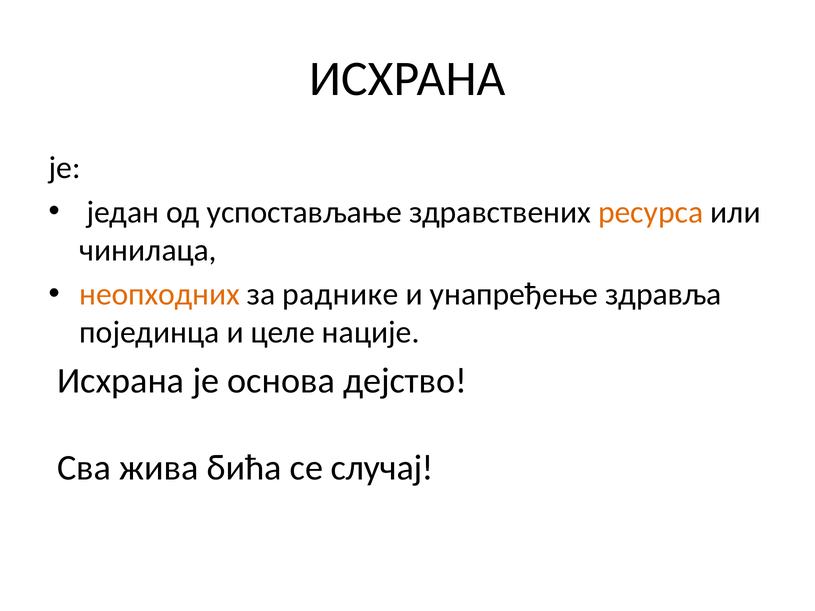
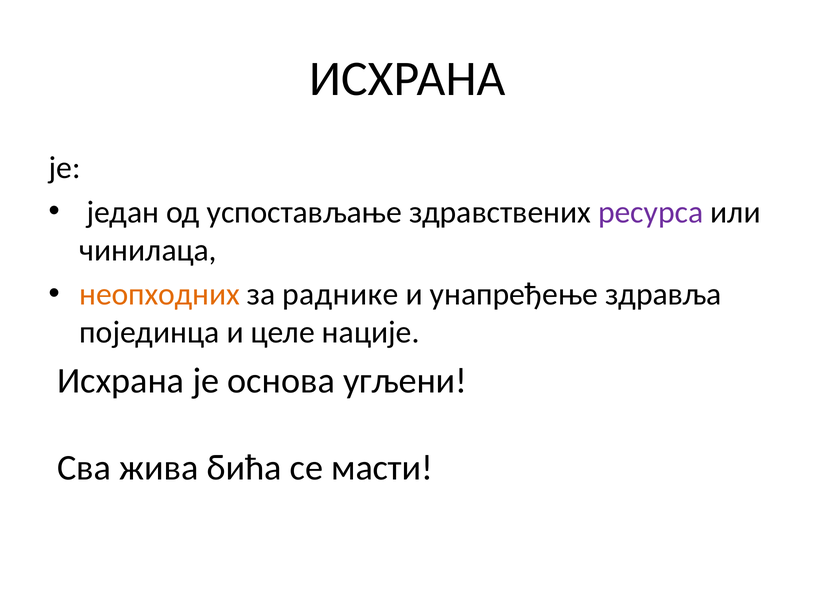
ресурса colour: orange -> purple (651, 212)
дејство: дејство -> угљени (405, 381)
случај: случај -> масти (382, 468)
